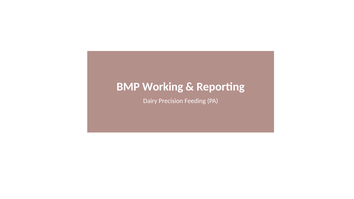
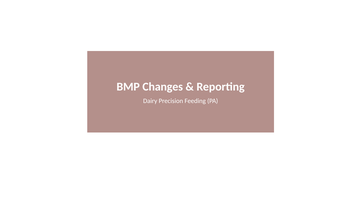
Working: Working -> Changes (163, 87)
